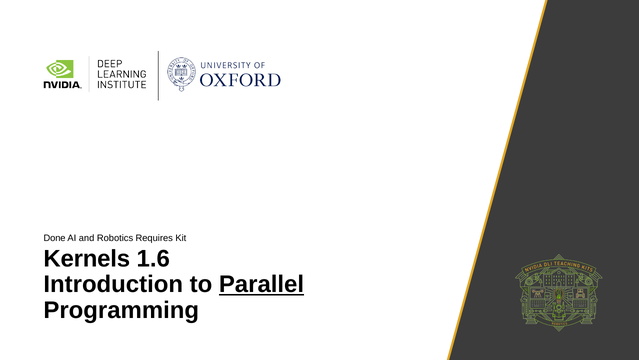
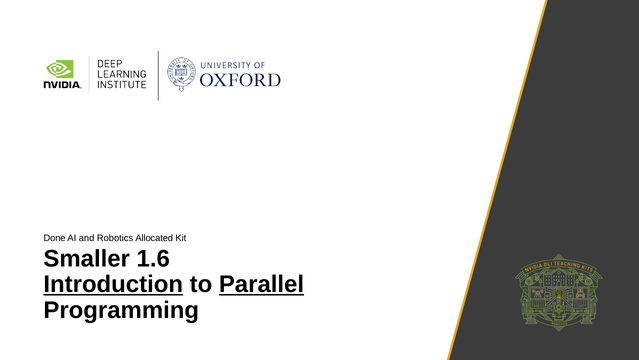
Requires: Requires -> Allocated (154, 238)
Kernels: Kernels -> Smaller (87, 258)
Introduction underline: none -> present (113, 284)
